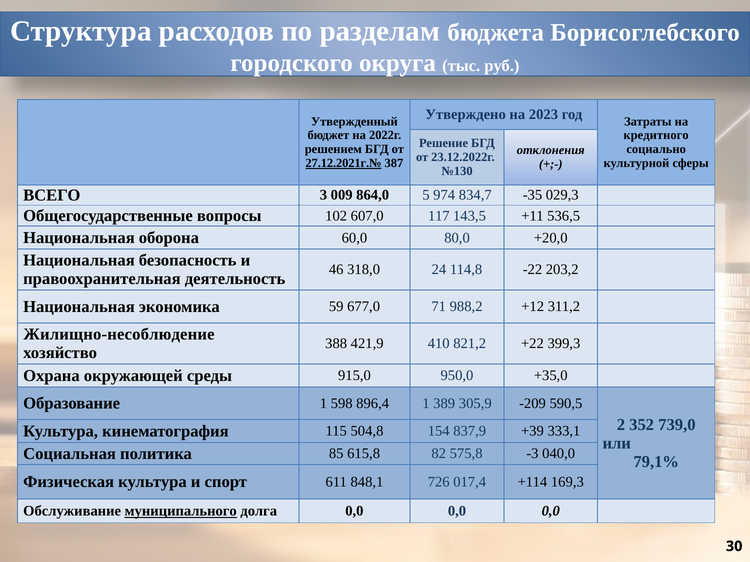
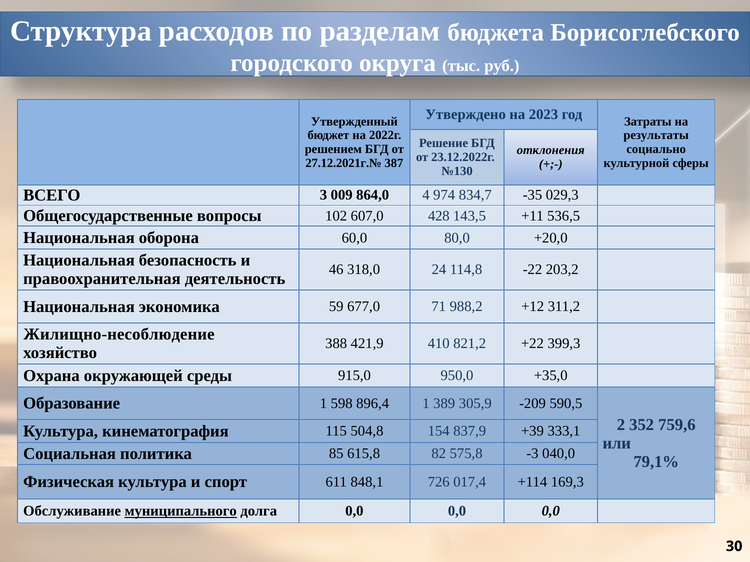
кредитного: кредитного -> результаты (656, 135)
27.12.2021г.№ underline: present -> none (344, 163)
5: 5 -> 4 (426, 195)
117: 117 -> 428 (439, 216)
739,0: 739,0 -> 759,6 (677, 425)
